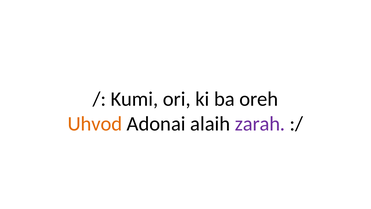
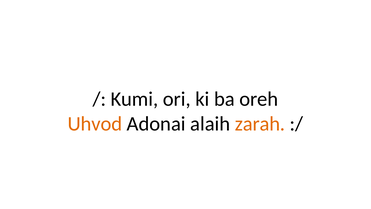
zarah colour: purple -> orange (260, 124)
